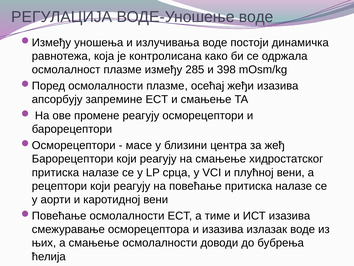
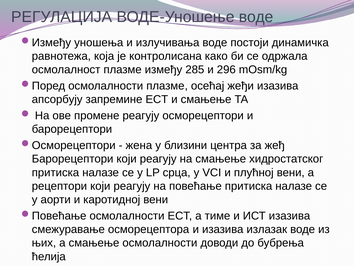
398: 398 -> 296 (226, 70)
масе: масе -> жена (139, 145)
